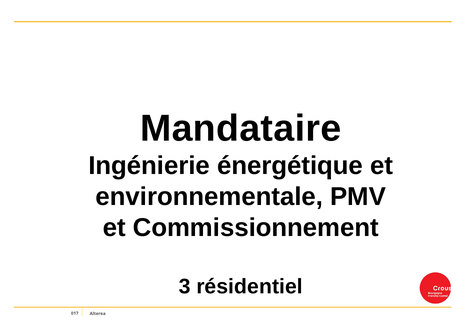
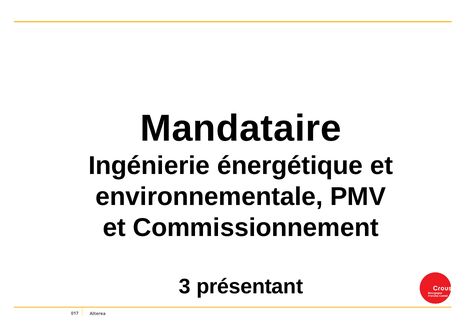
résidentiel: résidentiel -> présentant (250, 286)
